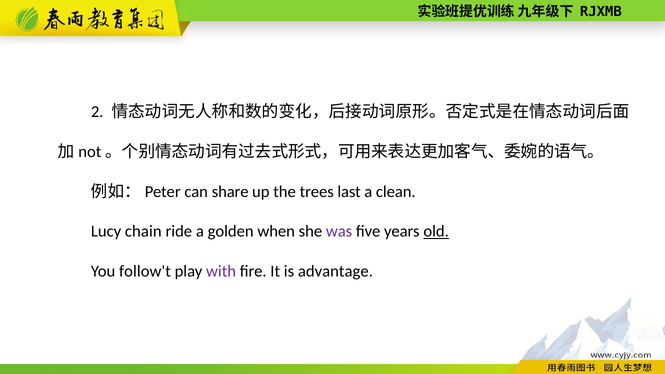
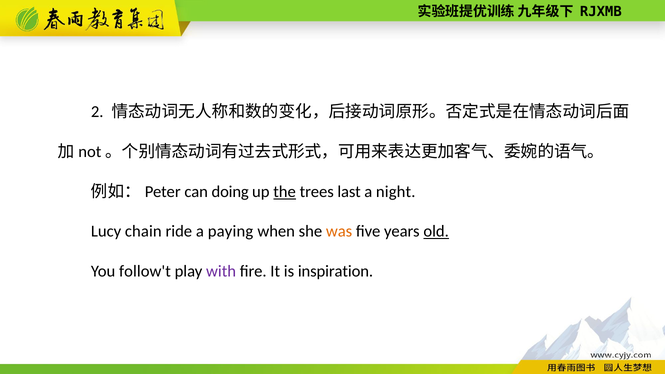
share: share -> doing (230, 192)
the underline: none -> present (285, 192)
clean: clean -> night (396, 192)
golden: golden -> paying (231, 232)
was colour: purple -> orange (339, 232)
advantage: advantage -> inspiration (335, 271)
